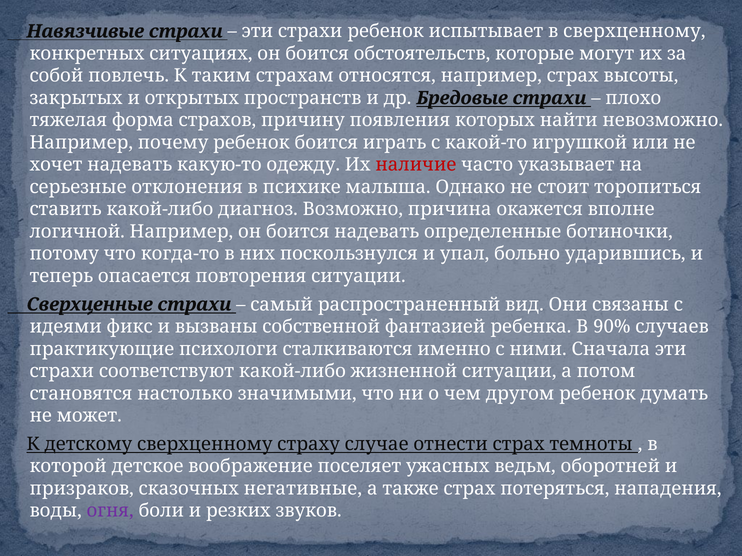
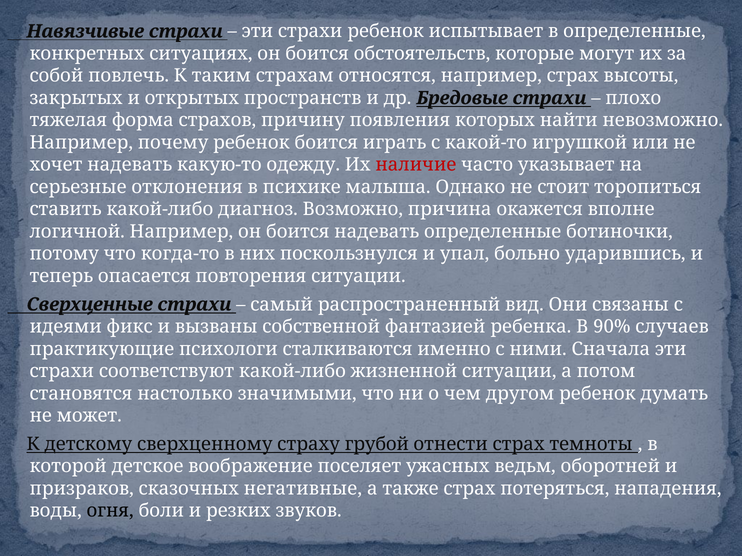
в сверхценному: сверхценному -> определенные (634, 31)
случае: случае -> грубой (377, 444)
огня colour: purple -> black (110, 511)
